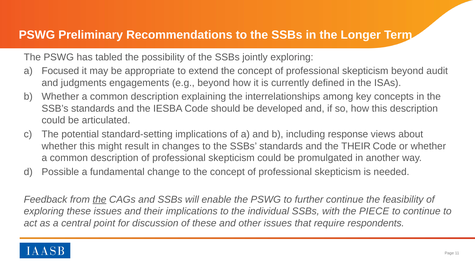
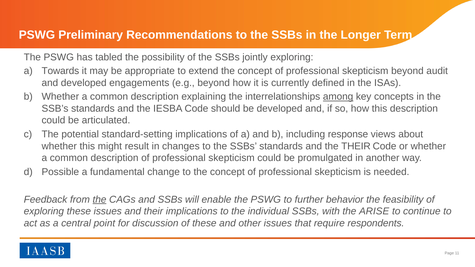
Focused: Focused -> Towards (60, 71)
and judgments: judgments -> developed (84, 83)
among underline: none -> present (338, 97)
further continue: continue -> behavior (345, 200)
PIECE: PIECE -> ARISE (374, 212)
